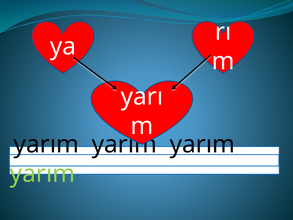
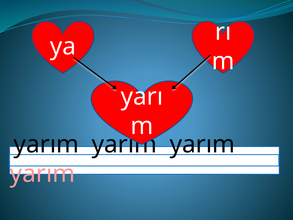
yarım colour: light green -> pink (42, 174)
